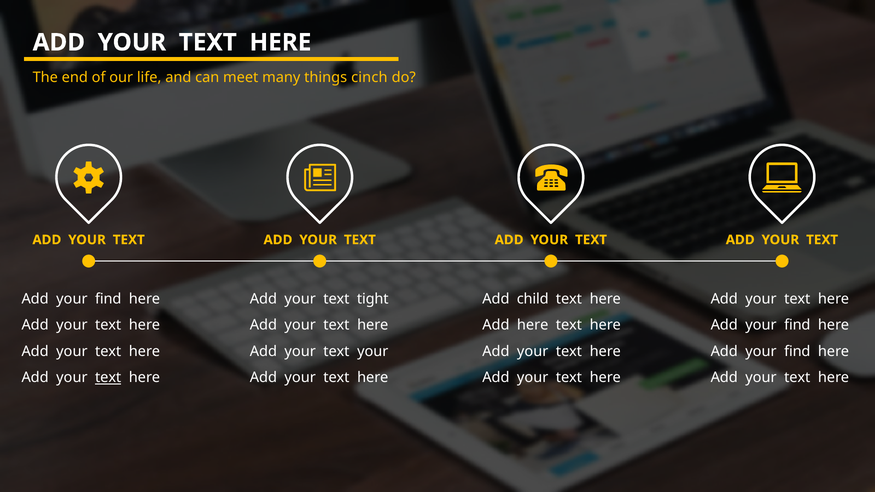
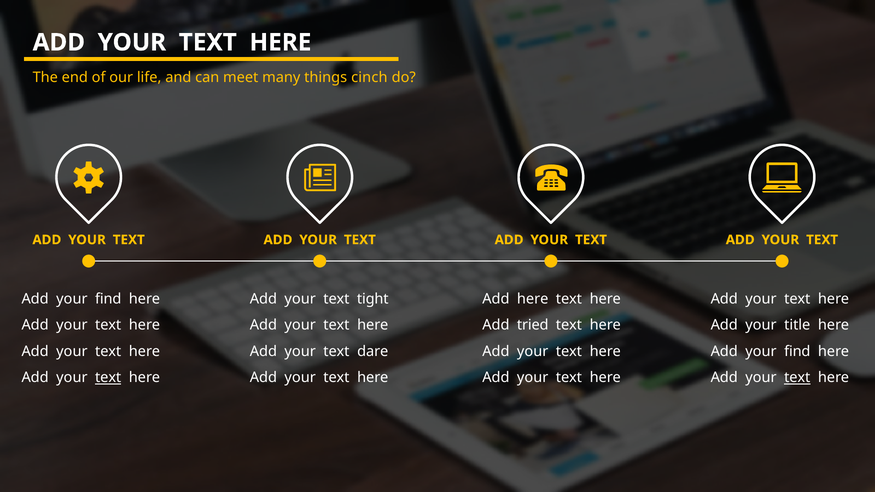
Add child: child -> here (533, 299)
Add here: here -> tried (533, 325)
find: find -> title (797, 325)
text your: your -> dare (373, 352)
text underline: none -> present (797, 378)
